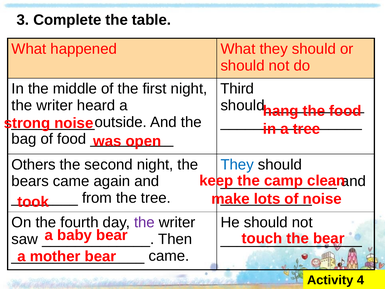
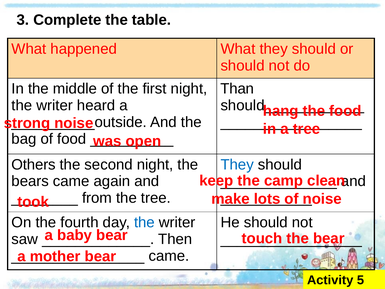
Third: Third -> Than (237, 89)
the colour: purple -> blue (144, 222)
4: 4 -> 5 (360, 280)
